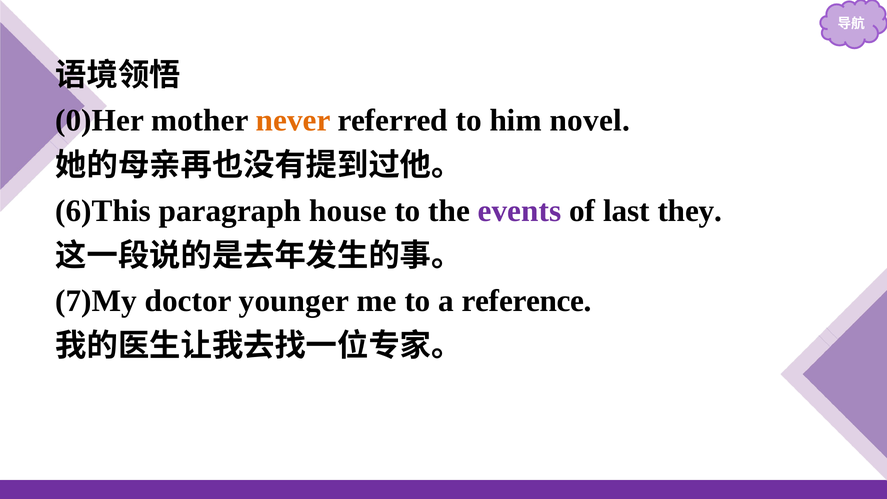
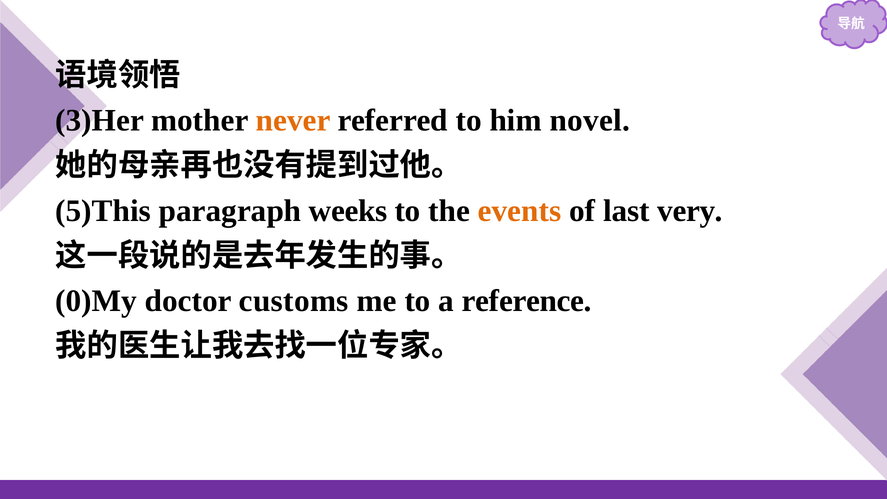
0)Her: 0)Her -> 3)Her (100, 121)
6)This: 6)This -> 5)This (103, 211)
house: house -> weeks (348, 211)
events colour: purple -> orange (520, 211)
they: they -> very (690, 211)
7)My: 7)My -> 0)My (96, 301)
younger: younger -> customs (294, 301)
